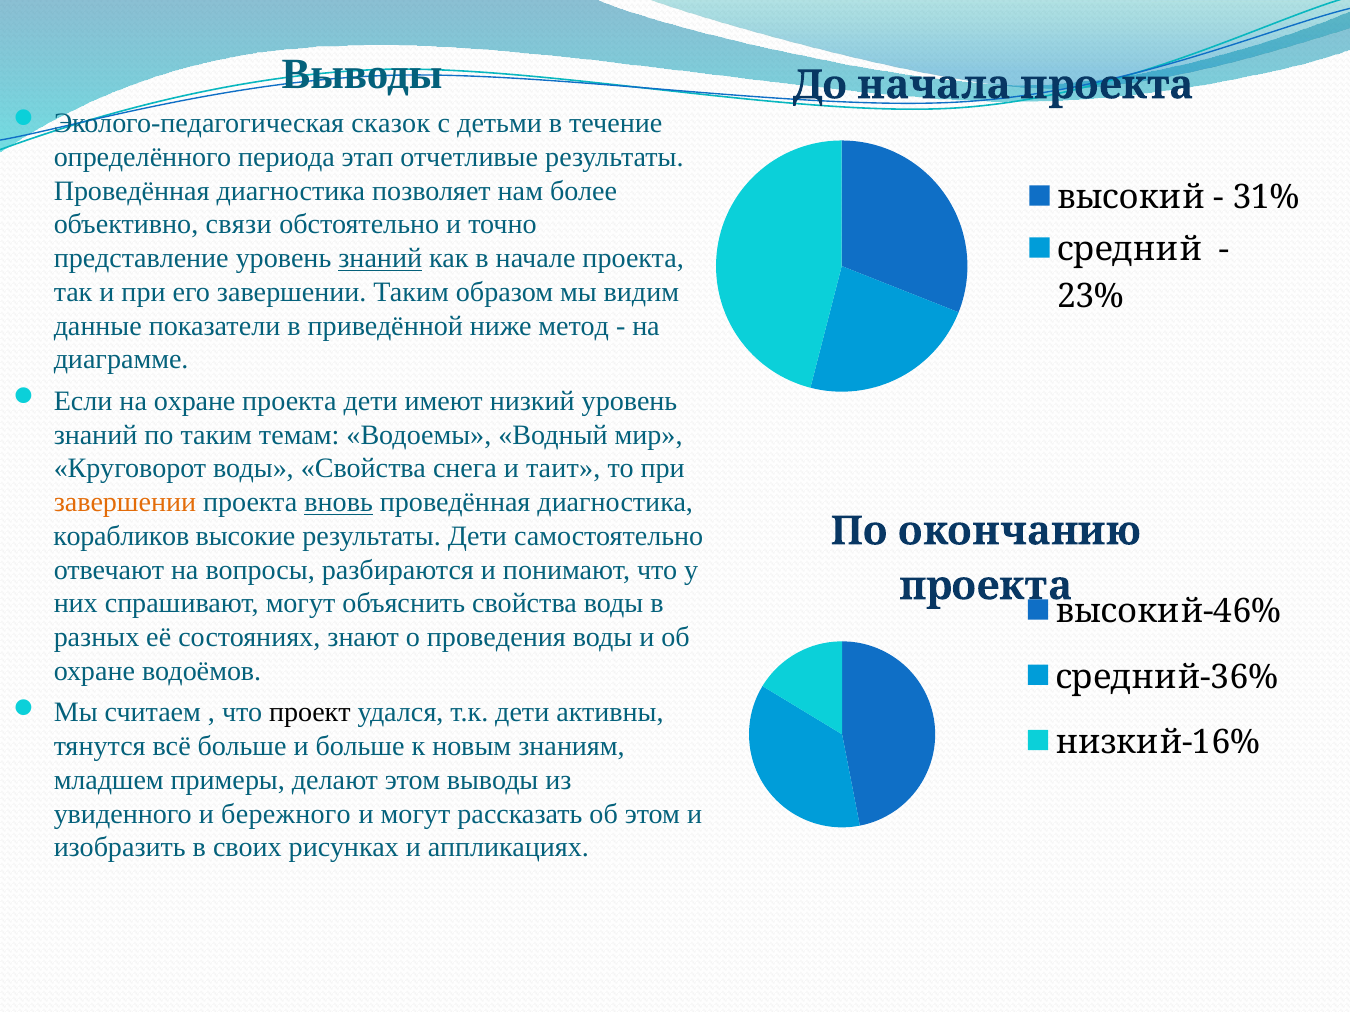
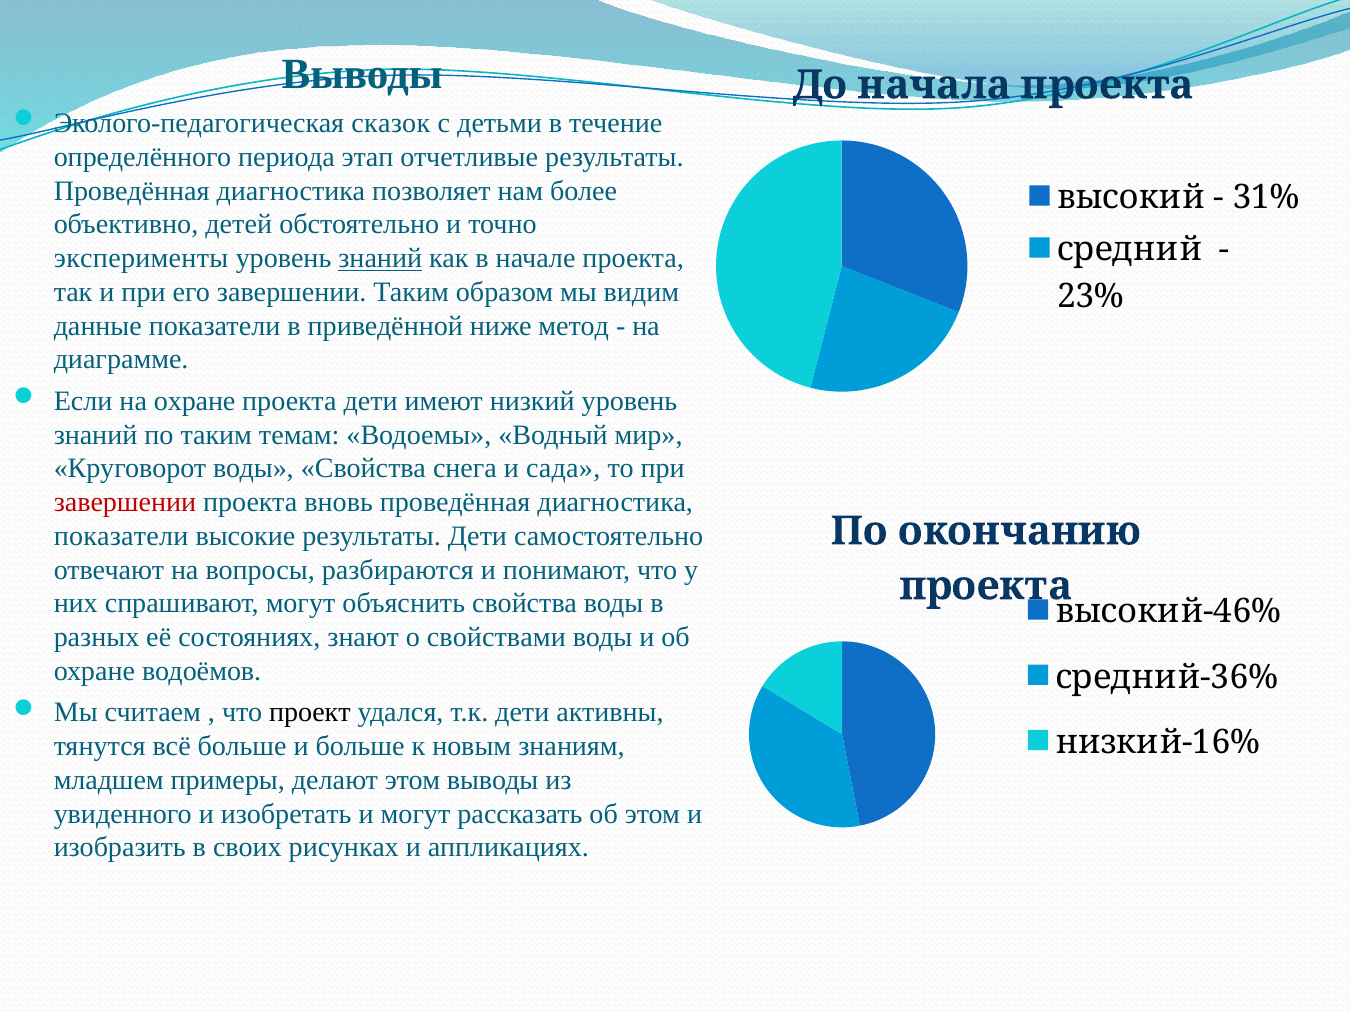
связи: связи -> детей (239, 225)
представление: представление -> эксперименты (141, 259)
таит: таит -> сада (563, 469)
завершении colour: orange -> red (125, 503)
вновь underline: present -> none (339, 503)
корабликов: корабликов -> показатели (121, 536)
проведения: проведения -> свойствами (496, 638)
бережного: бережного -> изобретать (286, 814)
